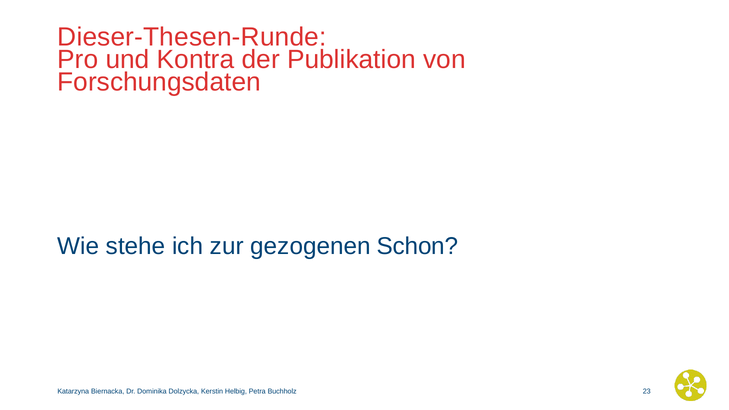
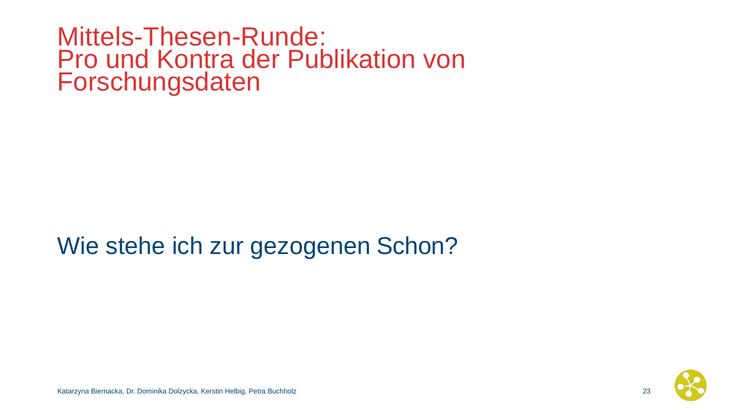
Dieser-Thesen-Runde: Dieser-Thesen-Runde -> Mittels-Thesen-Runde (192, 37)
